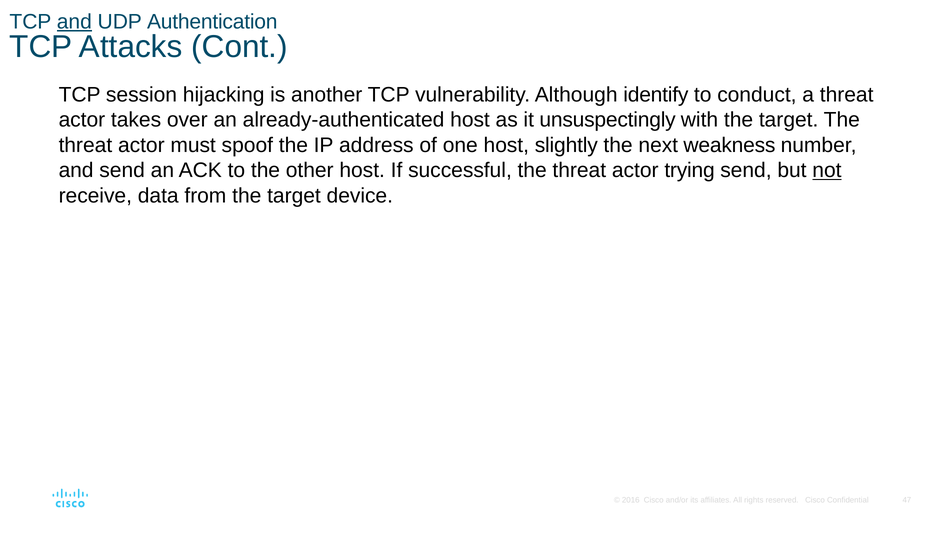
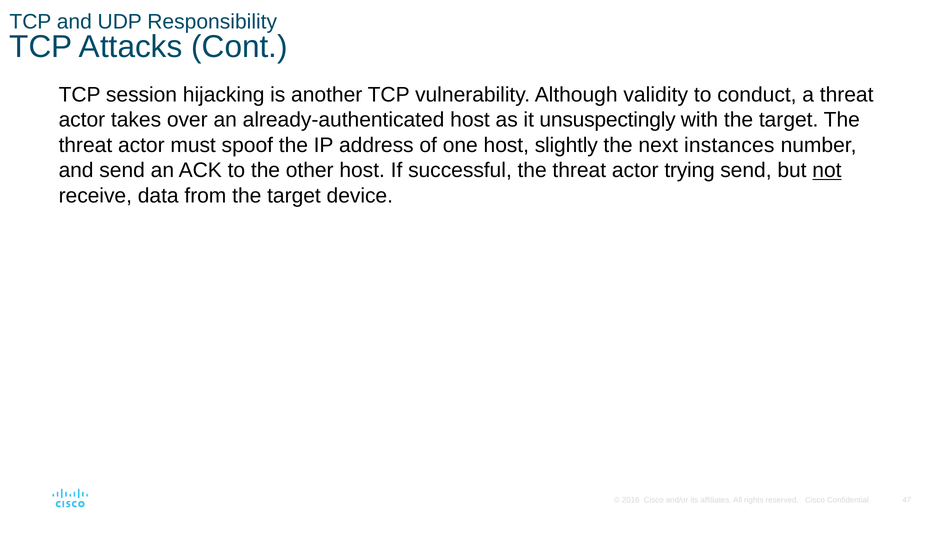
and underline: present -> none (74, 22)
Authentication: Authentication -> Responsibility (212, 22)
identify: identify -> validity (656, 95)
weakness: weakness -> instances (729, 145)
